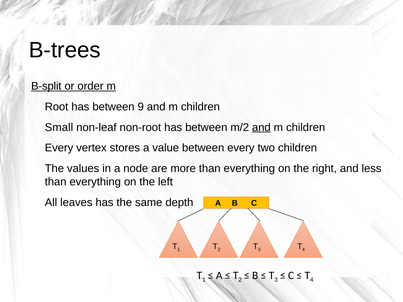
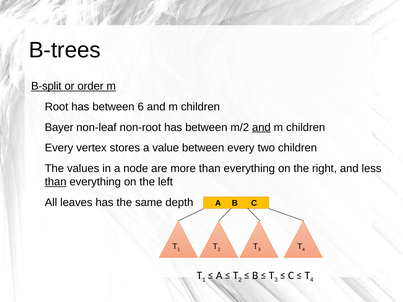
9: 9 -> 6 (141, 107)
Small: Small -> Bayer (59, 127)
than underline: none -> present (56, 182)
